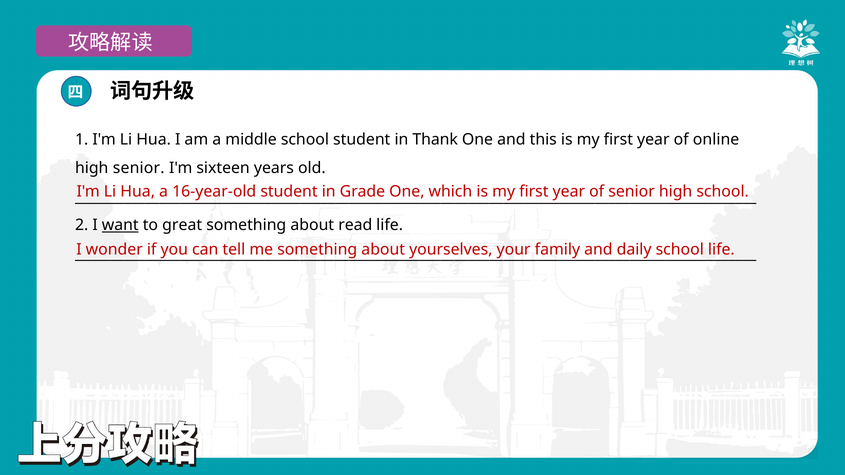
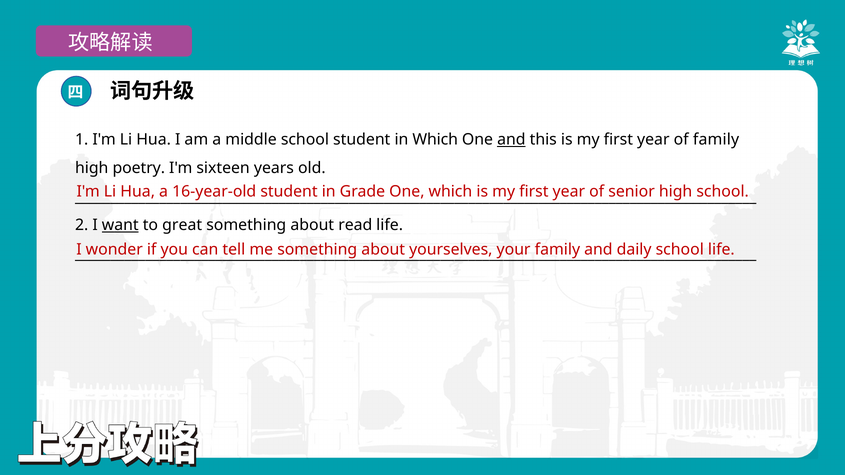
in Thank: Thank -> Which (435, 140)
and underline: none -> present (511, 140)
of online: online -> family (716, 140)
high senior: senior -> poetry (139, 168)
